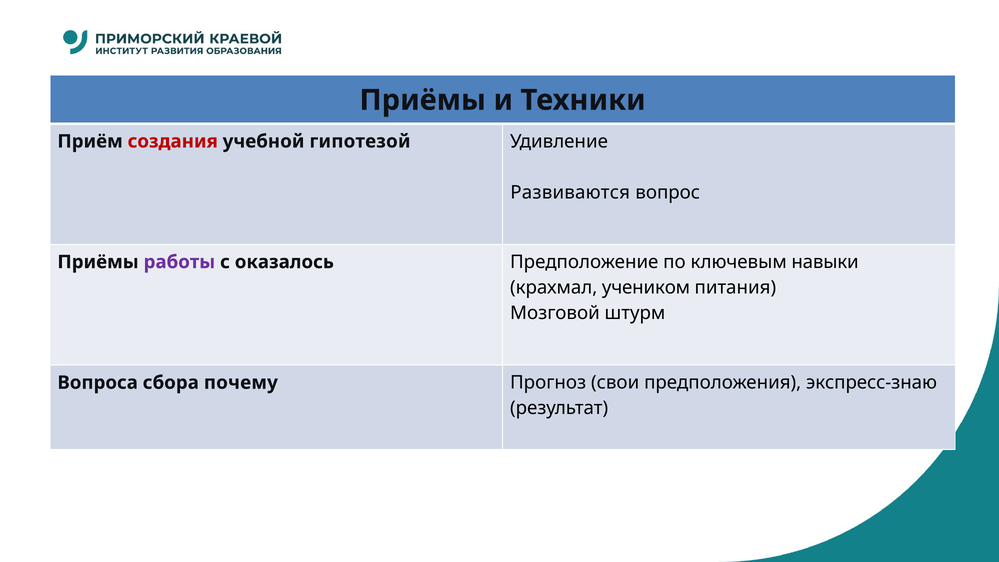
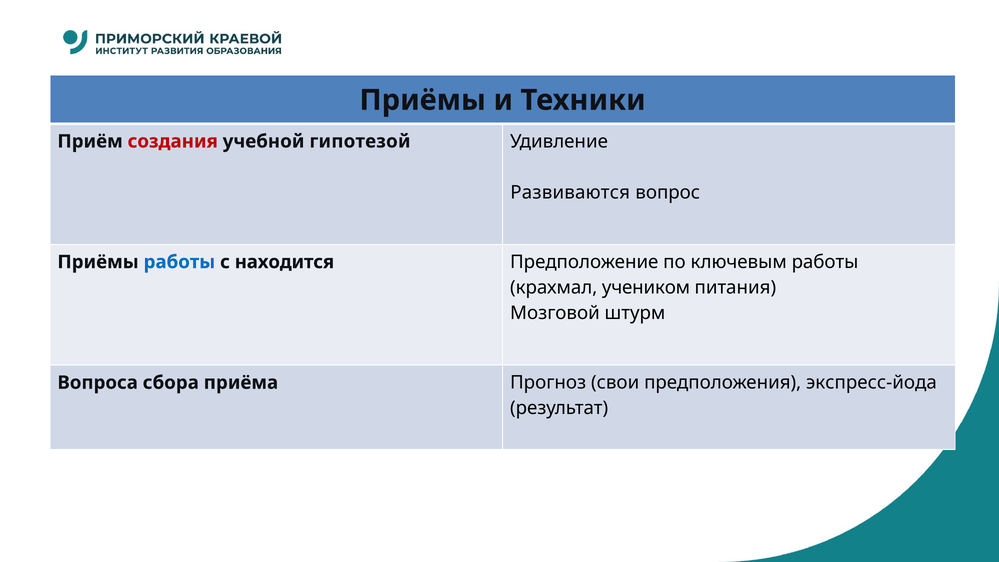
работы colour: purple -> blue (179, 262)
оказалось: оказалось -> находится (284, 262)
ключевым навыки: навыки -> работы (825, 262)
почему: почему -> приёма (241, 383)
экспресс-знаю: экспресс-знаю -> экспресс-йода (871, 383)
